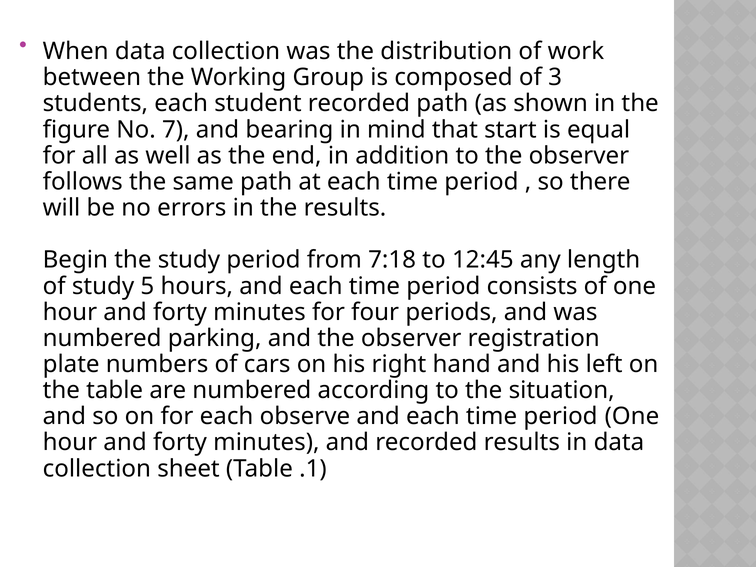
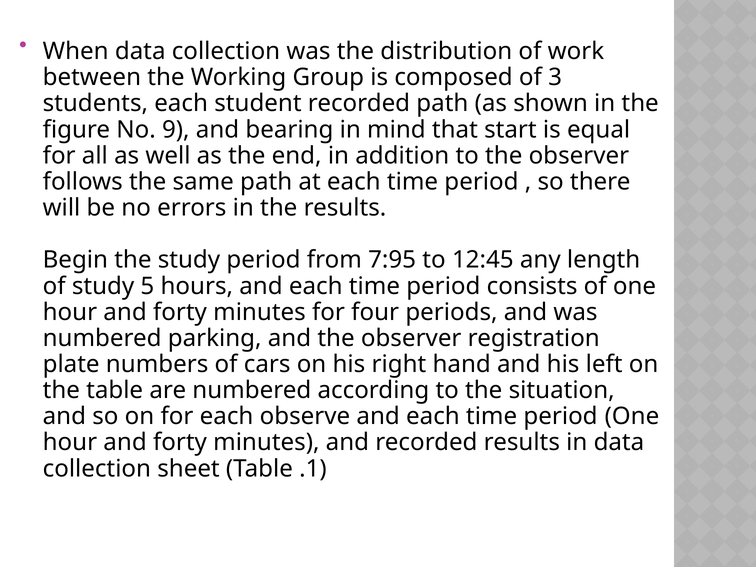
7: 7 -> 9 (176, 130)
7:18: 7:18 -> 7:95 (392, 260)
